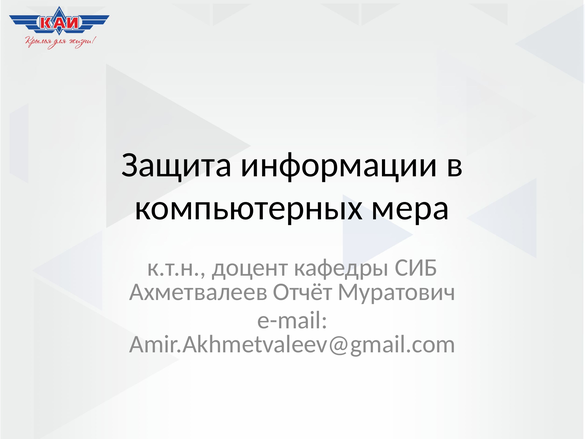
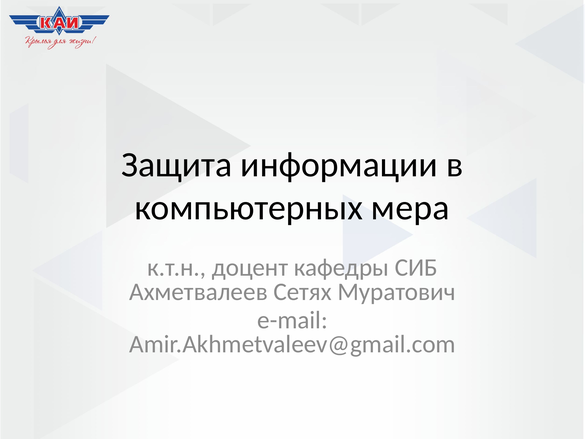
Отчёт: Отчёт -> Сетях (303, 292)
